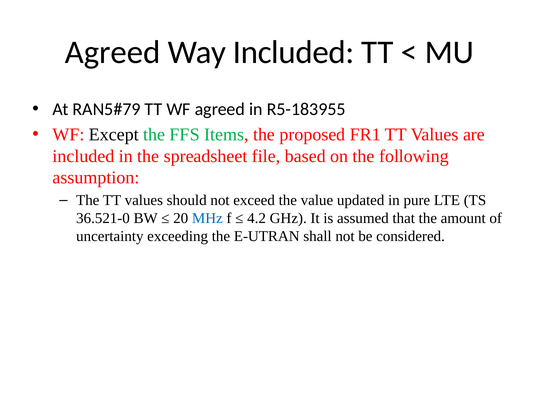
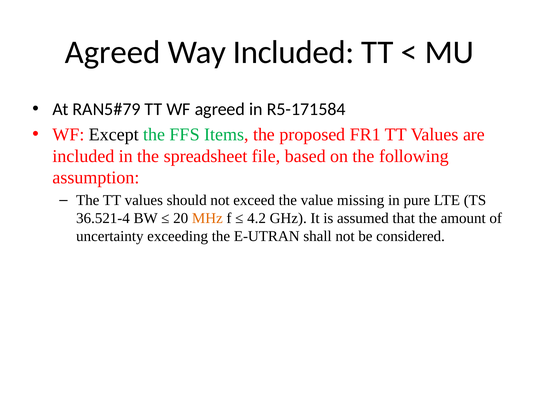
R5-183955: R5-183955 -> R5-171584 (306, 109)
updated: updated -> missing (361, 200)
36.521-0: 36.521-0 -> 36.521-4 (103, 218)
MHz colour: blue -> orange (207, 218)
